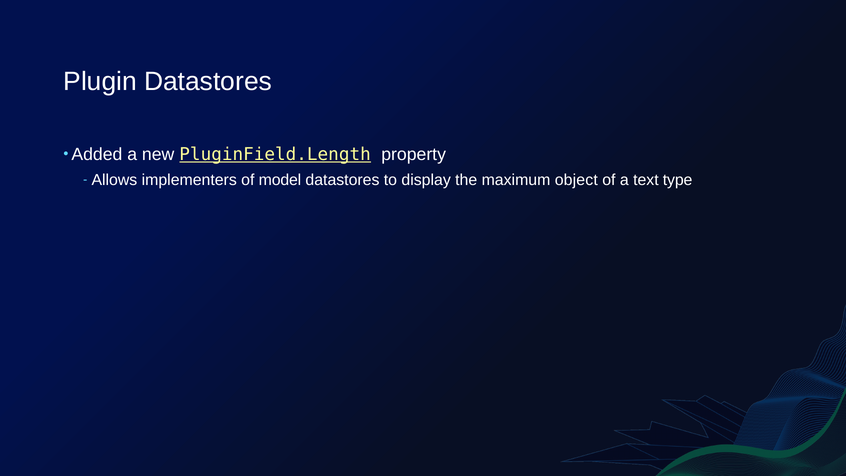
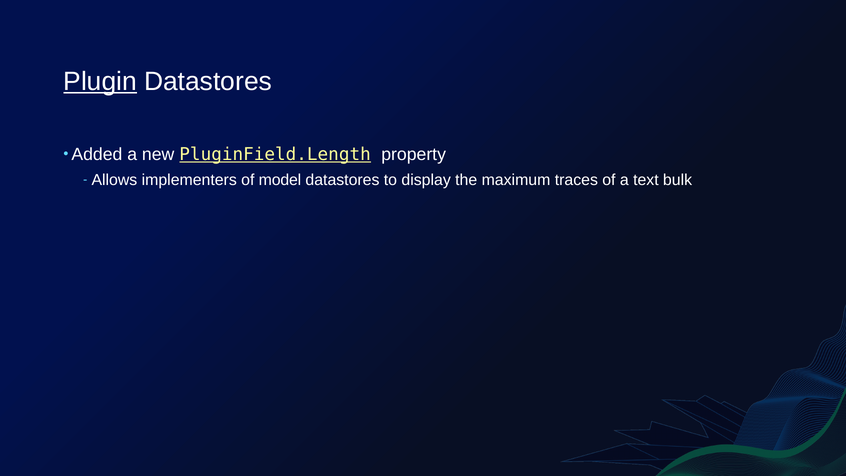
Plugin underline: none -> present (100, 81)
object: object -> traces (576, 180)
type: type -> bulk (678, 180)
